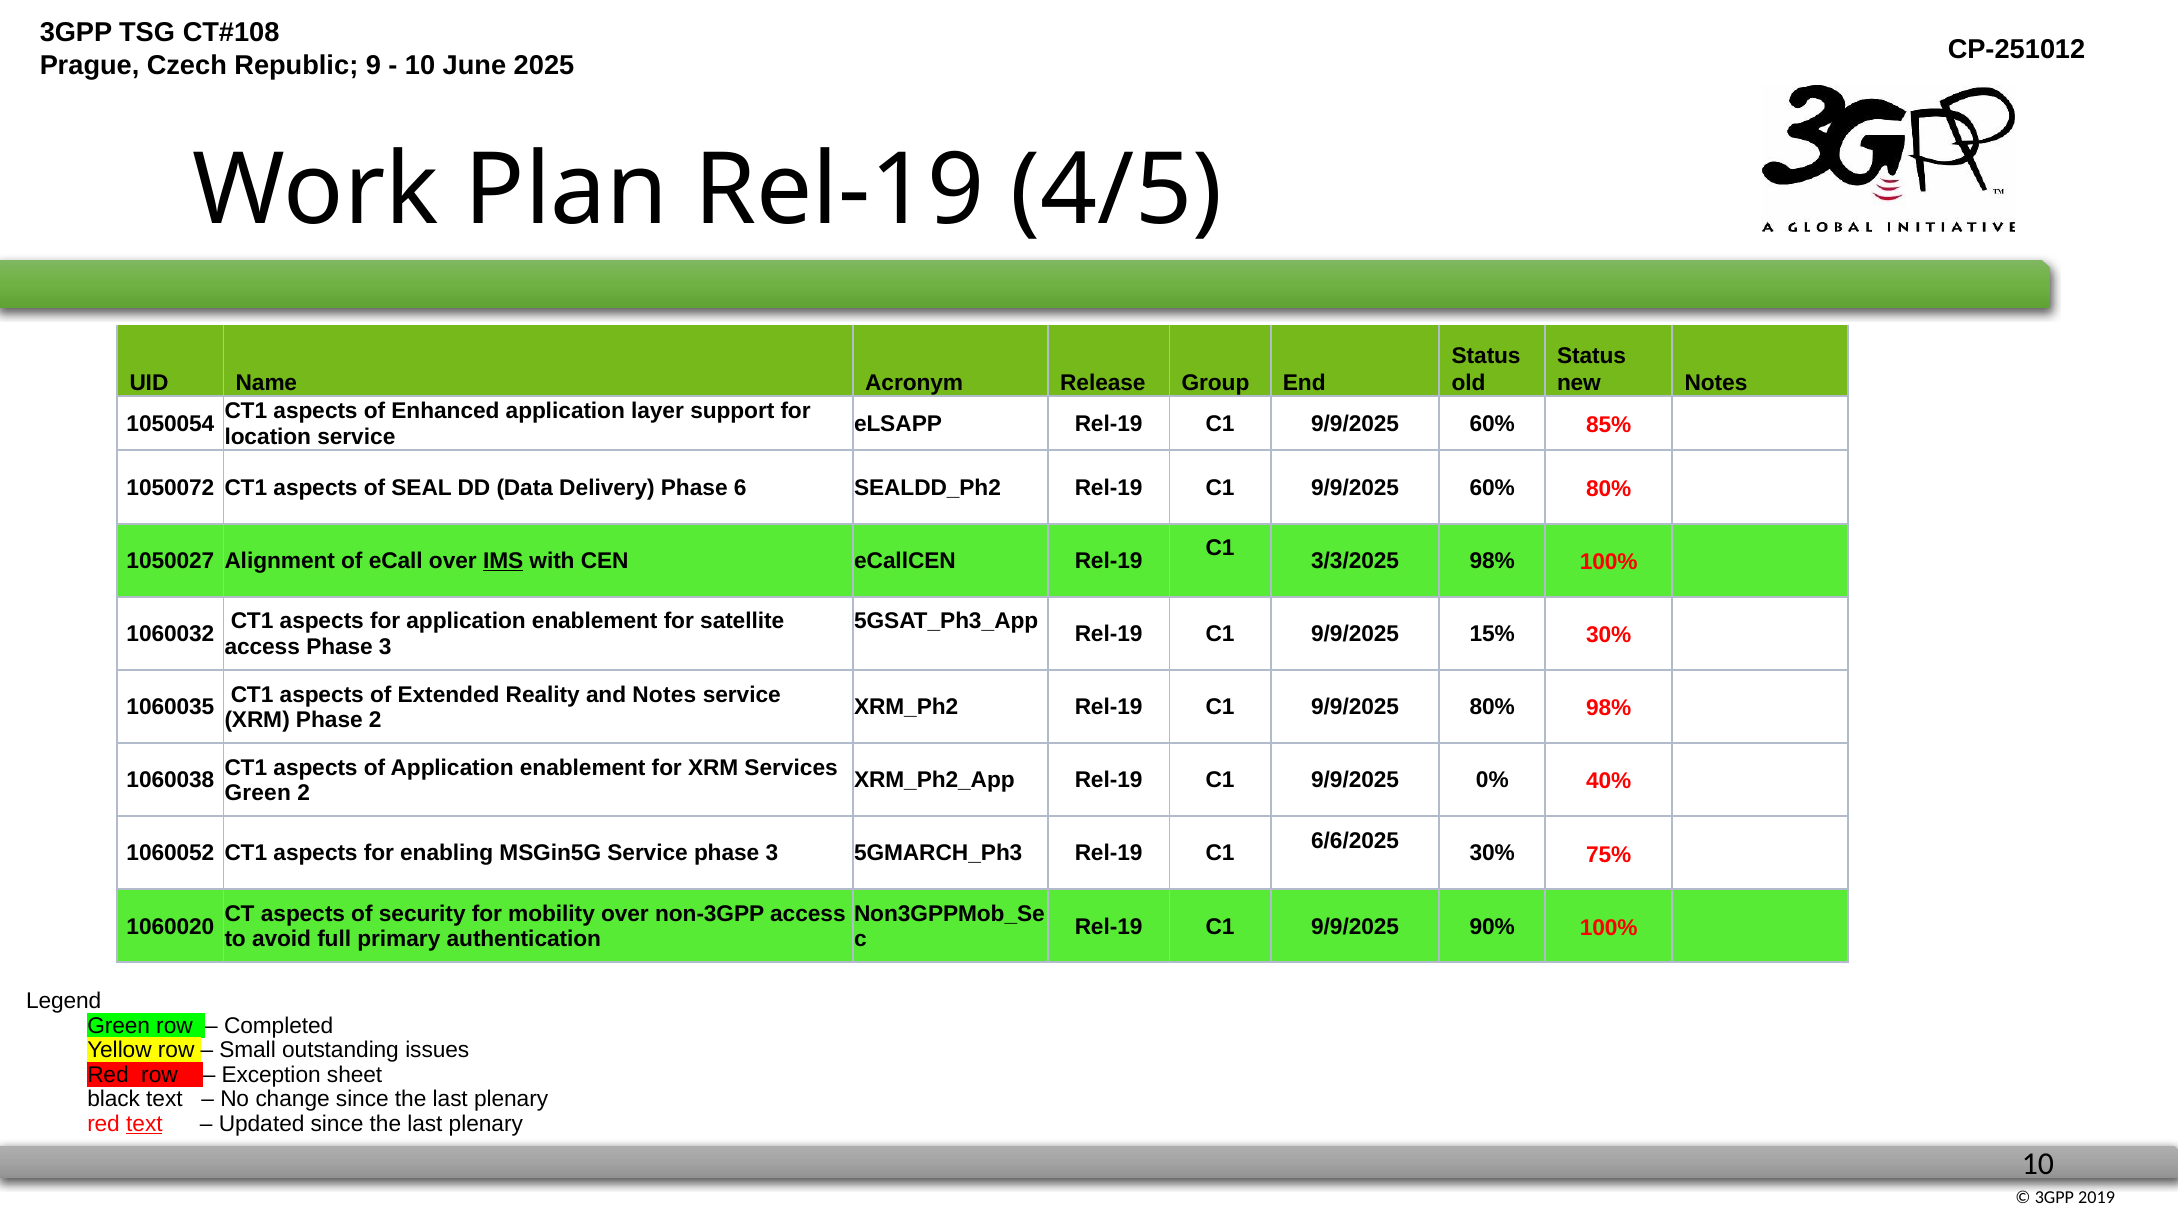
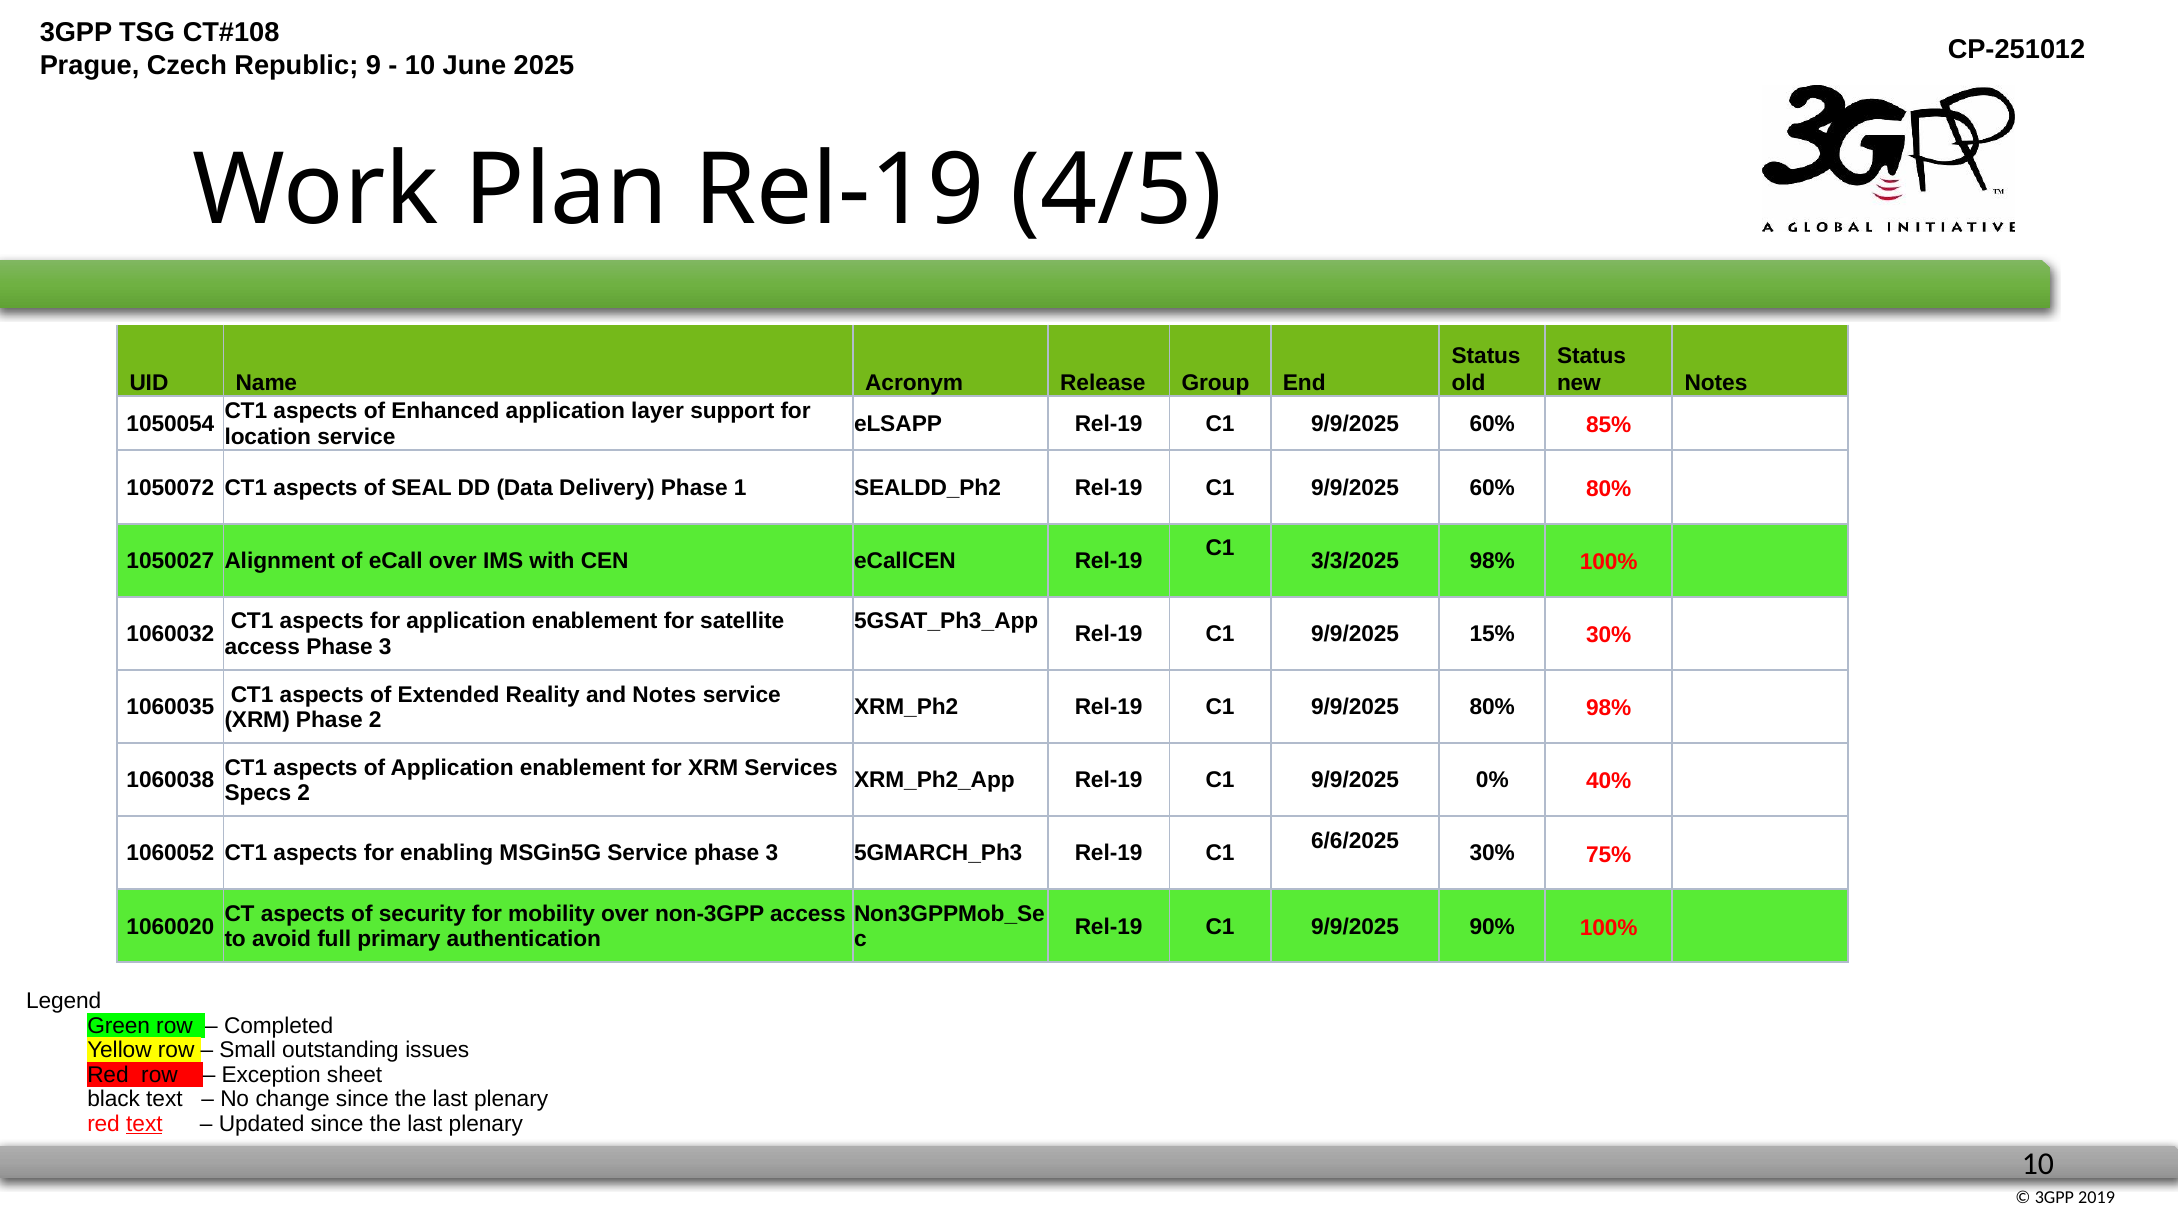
6: 6 -> 1 (740, 488)
IMS underline: present -> none (503, 561)
Green: Green -> Specs (258, 793)
